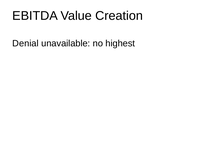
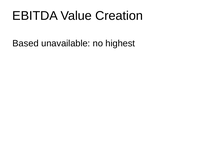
Denial: Denial -> Based (26, 43)
